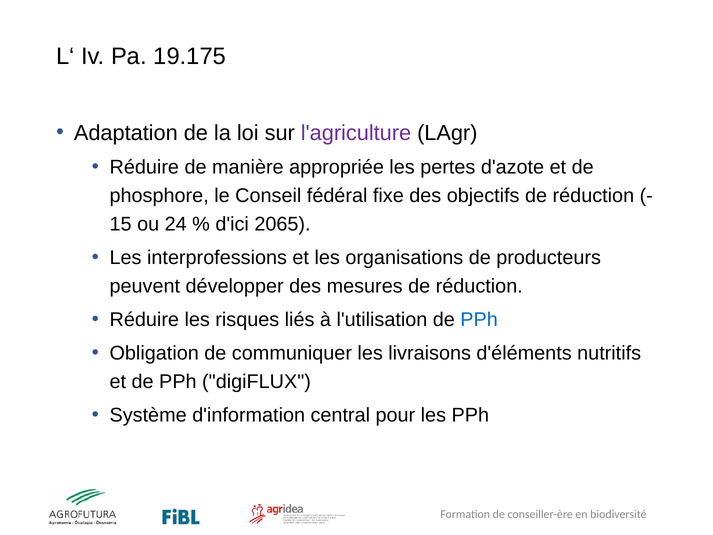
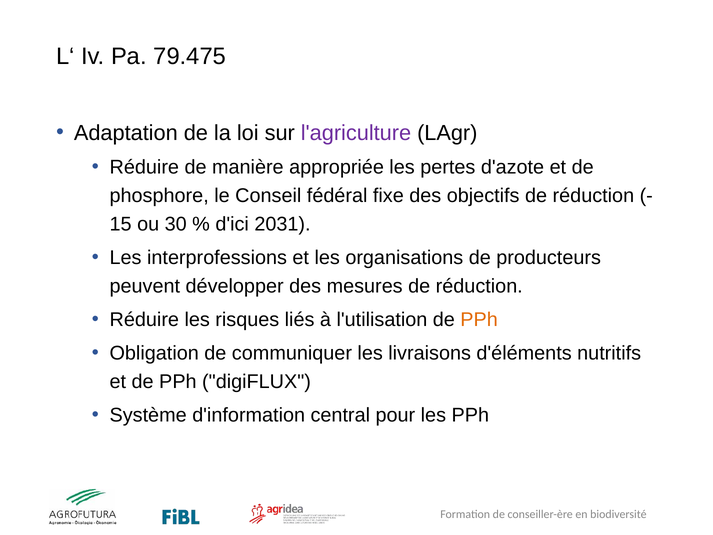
19.175: 19.175 -> 79.475 (190, 56)
24: 24 -> 30 (176, 224)
2065: 2065 -> 2031 (282, 224)
PPh colour: blue -> orange (479, 320)
